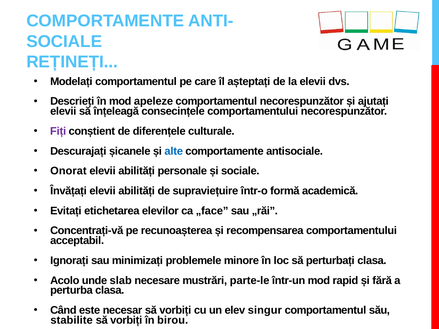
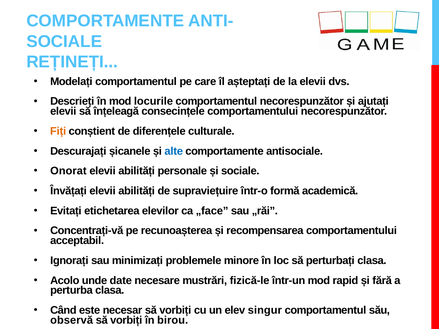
apeleze: apeleze -> locurile (153, 101)
Fiți colour: purple -> orange (58, 131)
slab: slab -> date (121, 281)
parte-le: parte-le -> fizică-le (250, 281)
stabilite: stabilite -> observă (72, 320)
